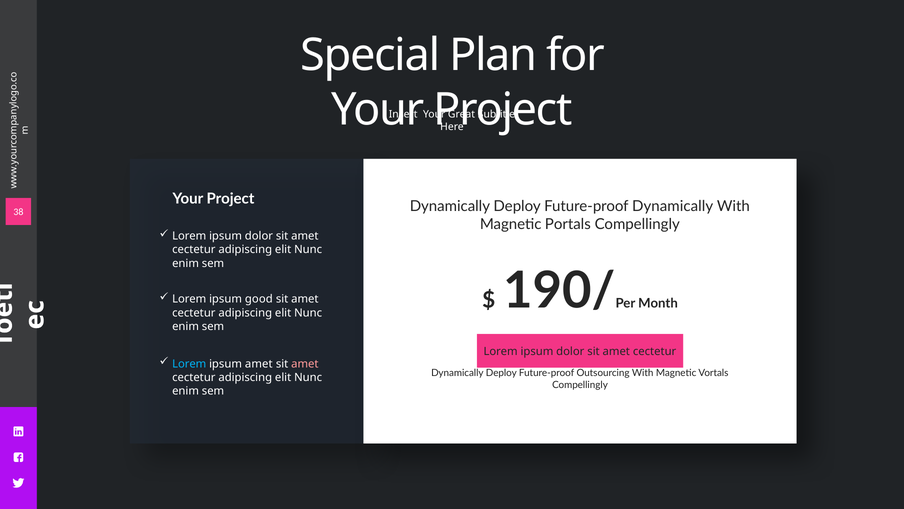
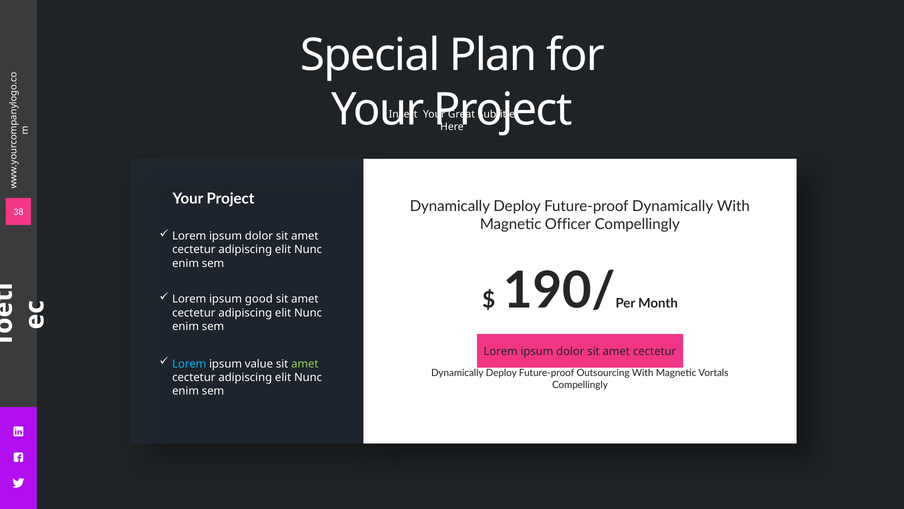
Portals: Portals -> Officer (568, 224)
ipsum amet: amet -> value (259, 364)
amet colour: pink -> light green (305, 364)
